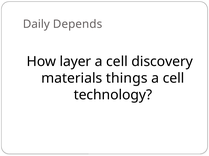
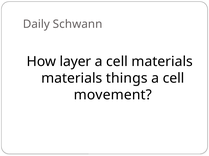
Depends: Depends -> Schwann (78, 24)
cell discovery: discovery -> materials (162, 62)
technology: technology -> movement (113, 95)
